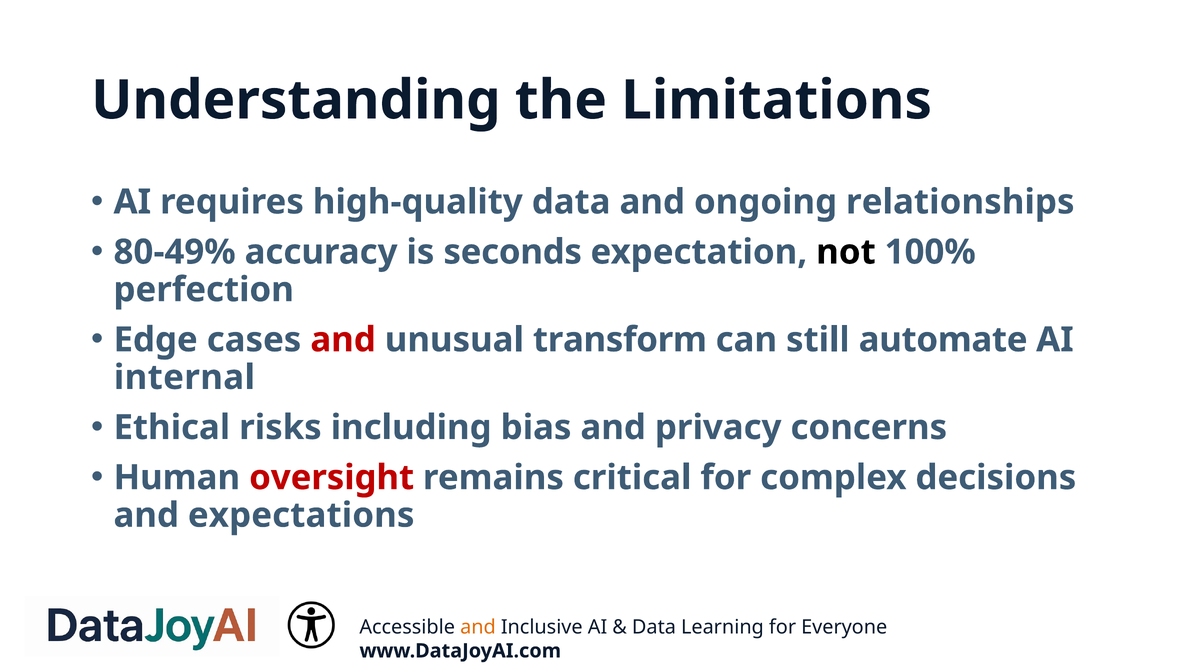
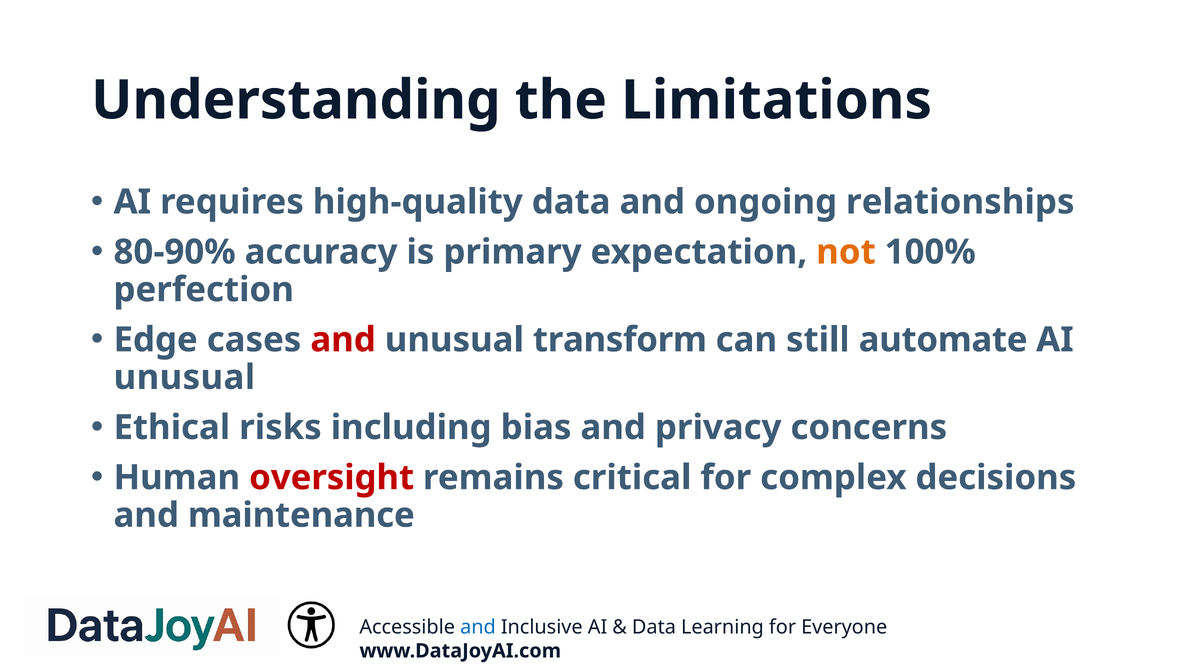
80-49%: 80-49% -> 80-90% (175, 252)
seconds: seconds -> primary (513, 252)
not colour: black -> orange (846, 252)
internal: internal -> unusual (184, 378)
expectations: expectations -> maintenance (301, 515)
and colour: orange -> blue (478, 627)
